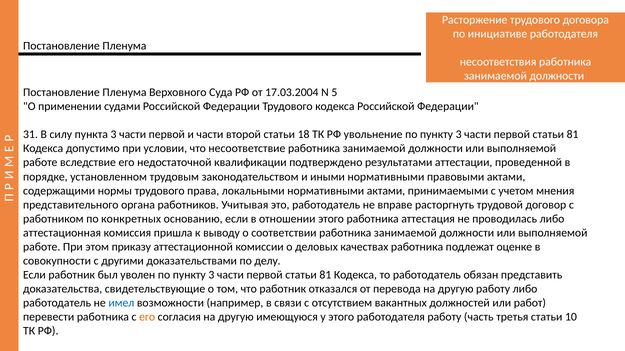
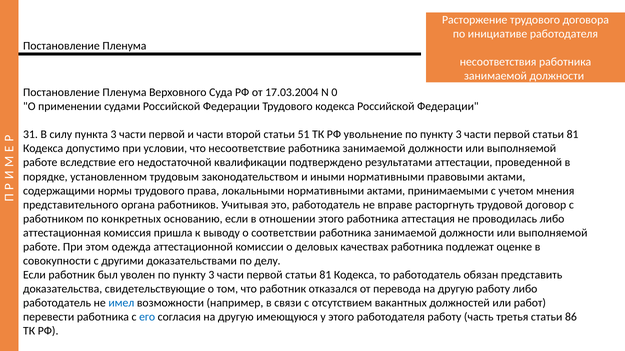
5: 5 -> 0 (334, 93)
18: 18 -> 51 (304, 135)
приказу: приказу -> одежда (131, 247)
его colour: orange -> blue (147, 318)
10: 10 -> 86 (571, 318)
